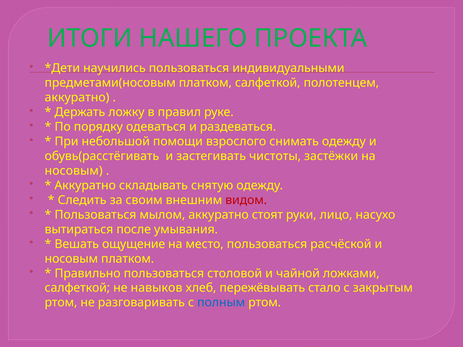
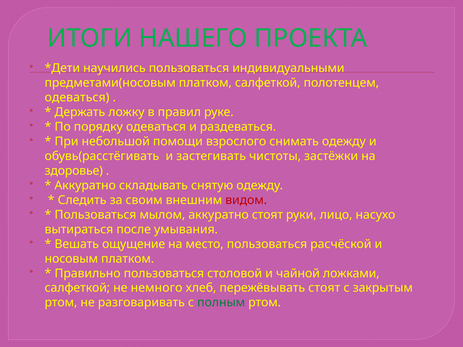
аккуратно: аккуратно -> одеваться (77, 98)
носовым: носовым -> здоровье (74, 171)
навыков: навыков -> немного (157, 288)
пережёвывать стало: стало -> стоят (324, 288)
полным colour: blue -> green (221, 303)
